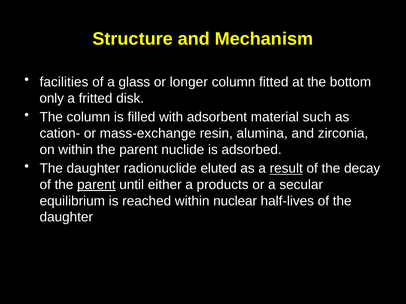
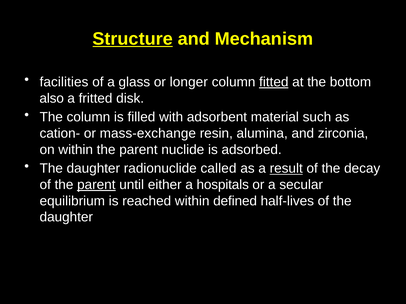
Structure underline: none -> present (133, 39)
fitted underline: none -> present (274, 82)
only: only -> also (52, 98)
eluted: eluted -> called (218, 169)
products: products -> hospitals (223, 185)
nuclear: nuclear -> defined (235, 201)
